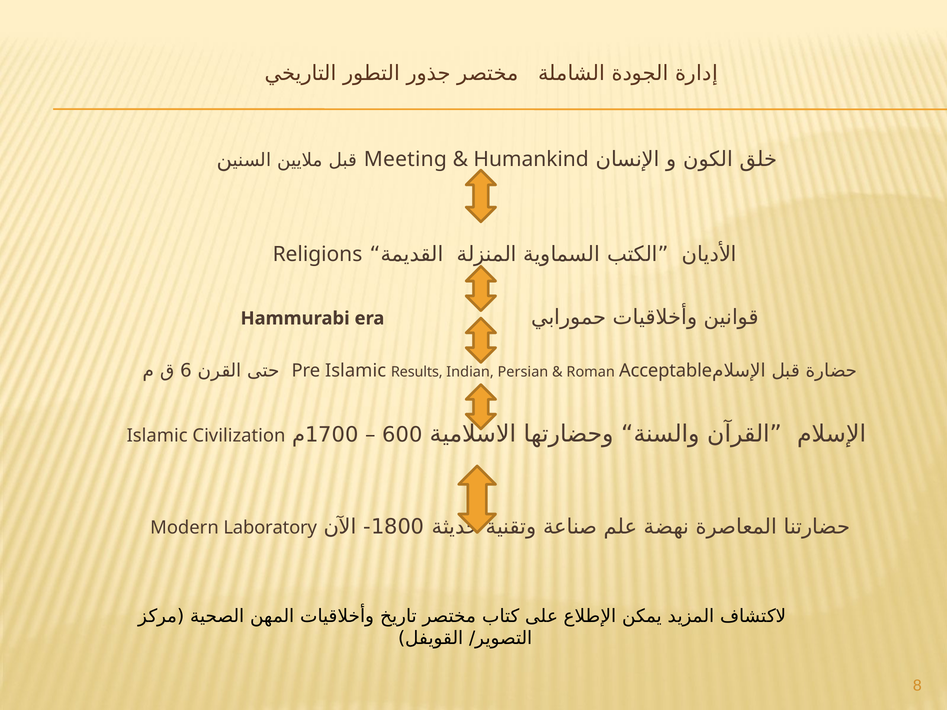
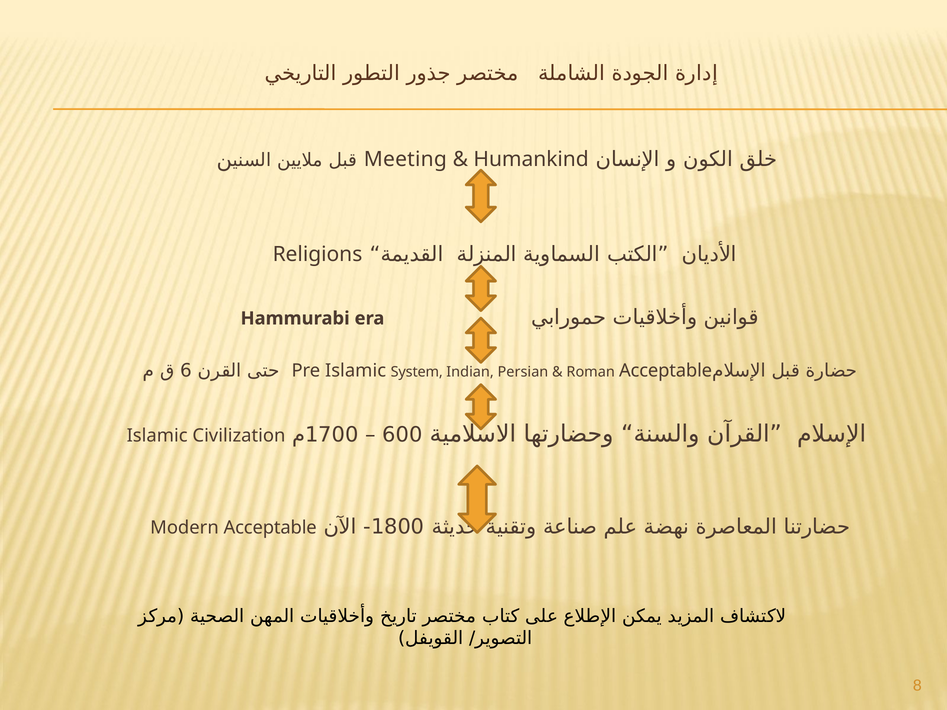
Results: Results -> System (417, 372)
Modern Laboratory: Laboratory -> Acceptable (270, 528)
